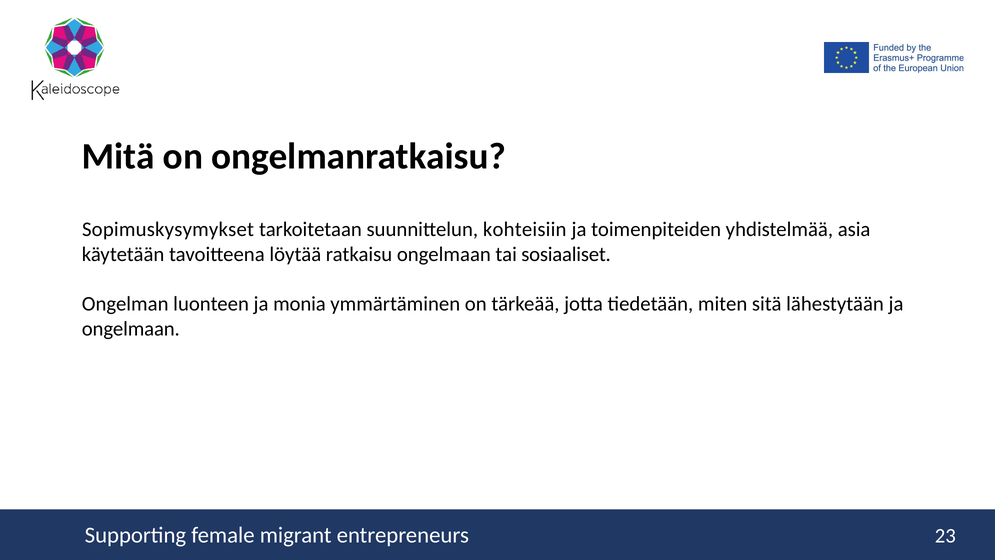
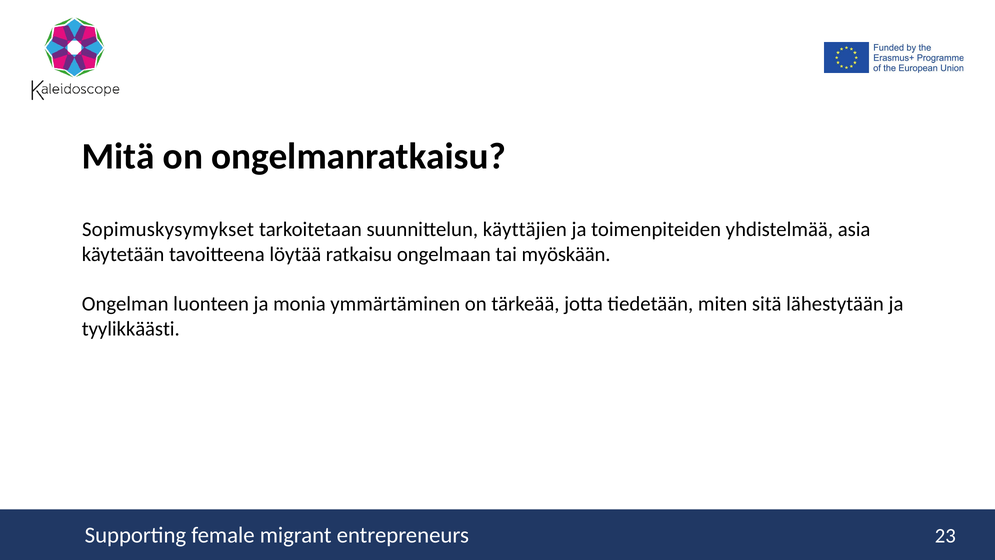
kohteisiin: kohteisiin -> käyttäjien (525, 229)
sosiaaliset: sosiaaliset -> myöskään (566, 254)
ongelmaan: ongelmaan -> tyylikkäästi (131, 329)
